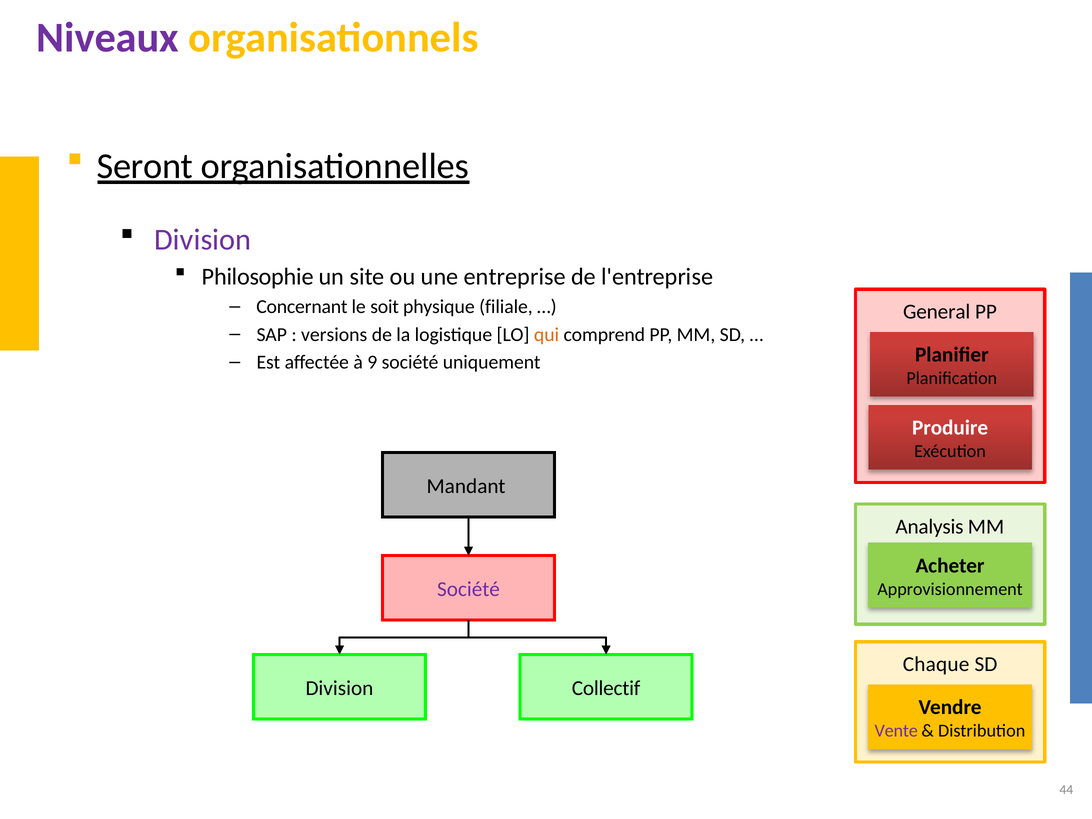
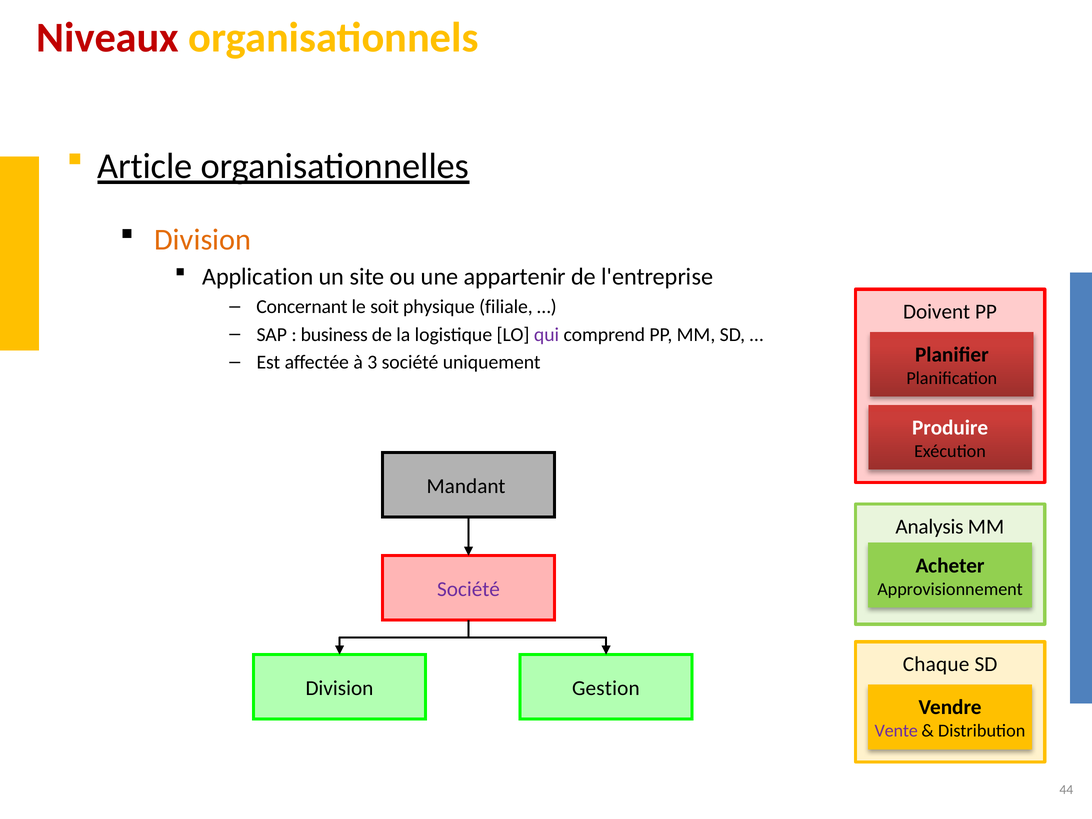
Niveaux colour: purple -> red (108, 38)
Seront: Seront -> Article (145, 166)
Division colour: purple -> orange (203, 240)
Philosophie: Philosophie -> Application (258, 277)
entreprise: entreprise -> appartenir (515, 277)
General: General -> Doivent (937, 312)
versions: versions -> business (334, 335)
qui colour: orange -> purple (547, 335)
9: 9 -> 3 (372, 362)
Collectif: Collectif -> Gestion (606, 688)
